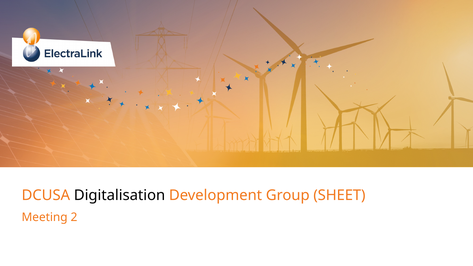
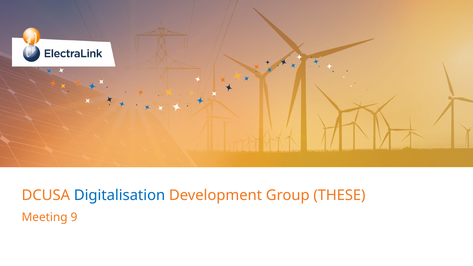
Digitalisation colour: black -> blue (120, 195)
SHEET: SHEET -> THESE (339, 195)
2: 2 -> 9 (74, 217)
